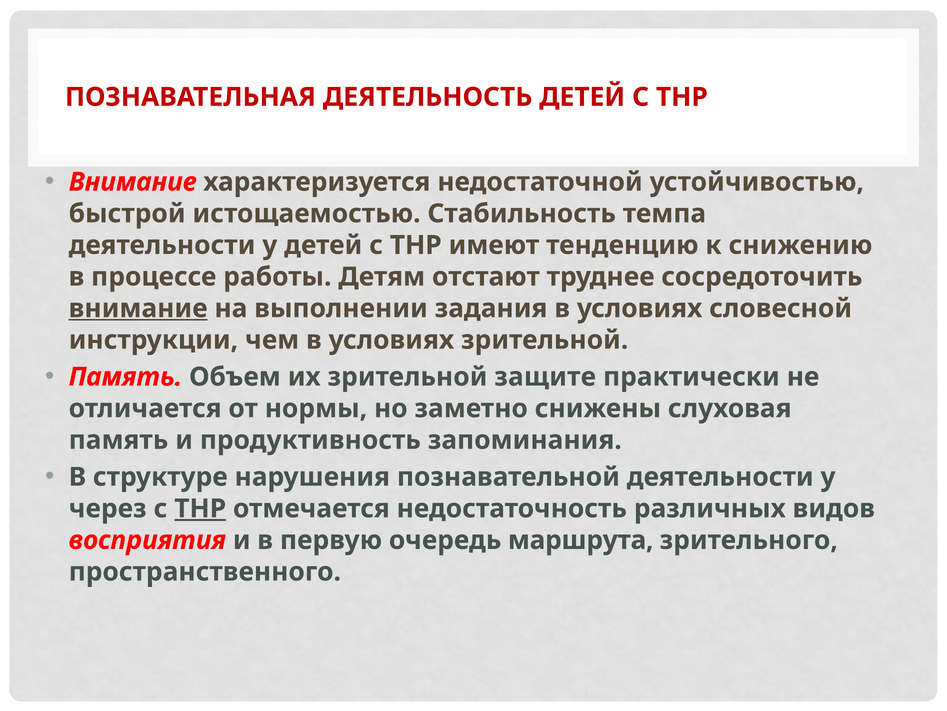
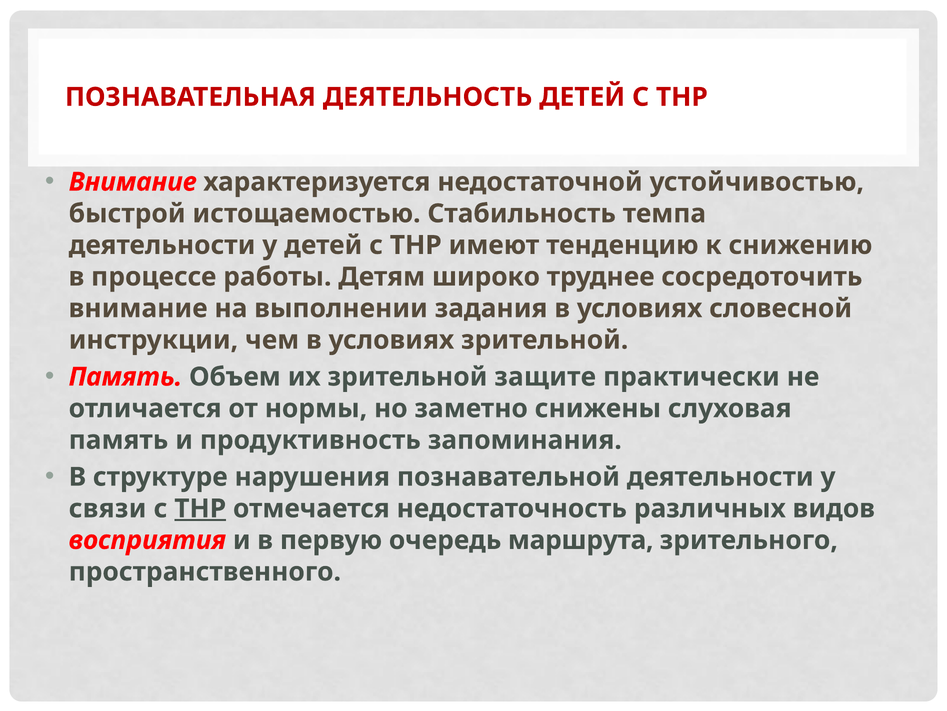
отстают: отстают -> широко (486, 277)
внимание underline: present -> none (138, 308)
через: через -> связи (108, 508)
